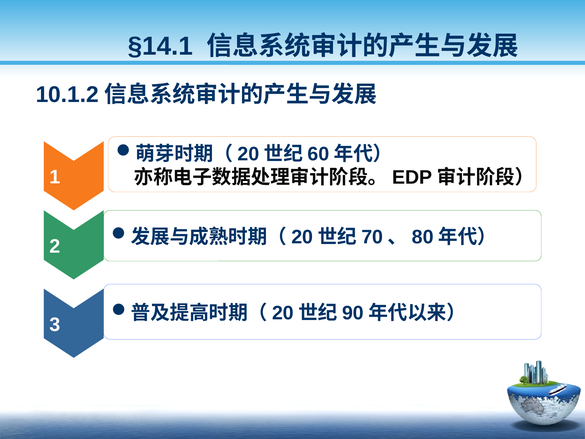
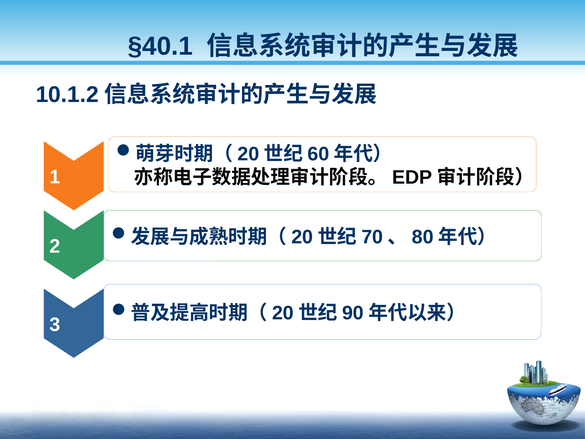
§14.1: §14.1 -> §40.1 (160, 46)
